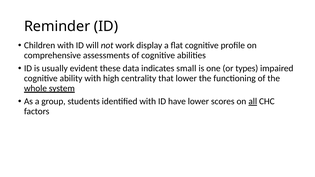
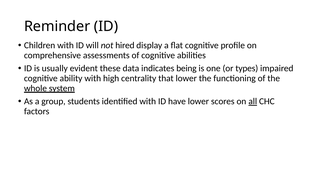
work: work -> hired (125, 45)
small: small -> being (186, 69)
